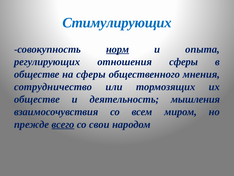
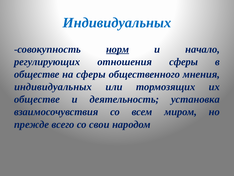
Стимулирующих: Стимулирующих -> Индивидуальных (117, 23)
опыта: опыта -> начало (203, 49)
сотрудничество: сотрудничество -> индивидуальных (53, 87)
мышления: мышления -> установка (195, 99)
всего underline: present -> none (63, 124)
